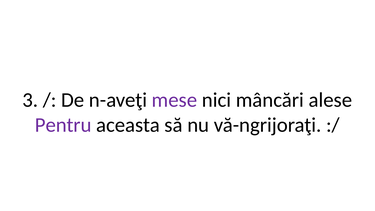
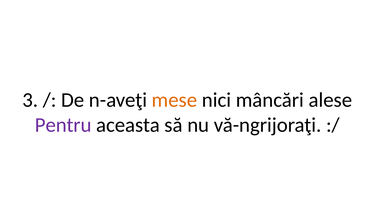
mese colour: purple -> orange (174, 100)
